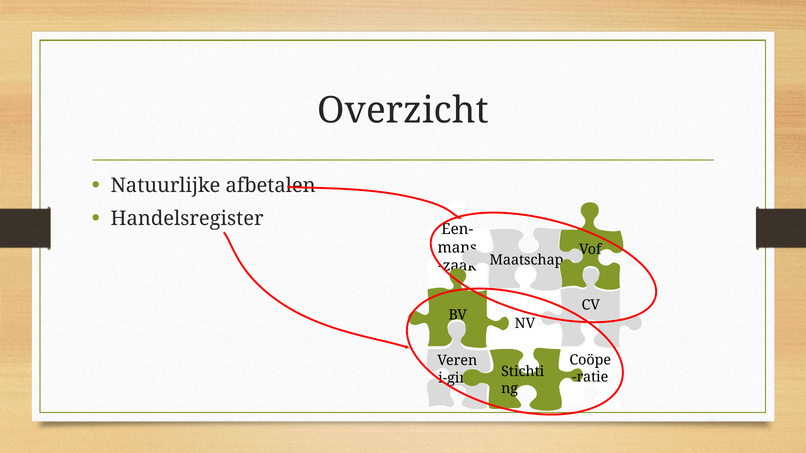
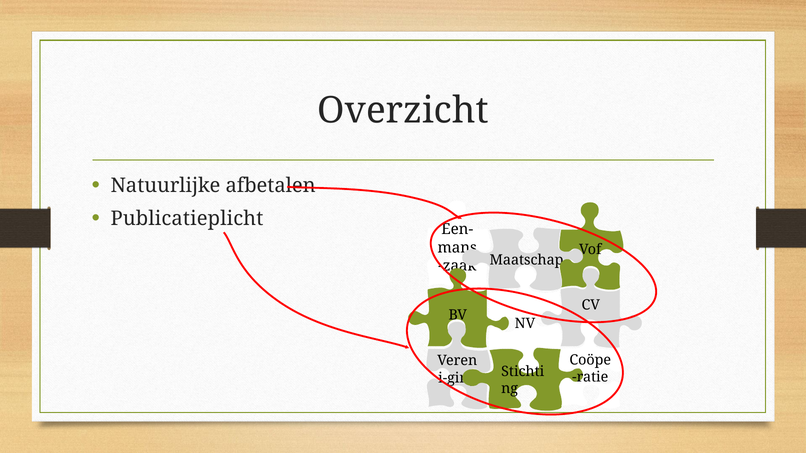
Handelsregister: Handelsregister -> Publicatieplicht (187, 219)
